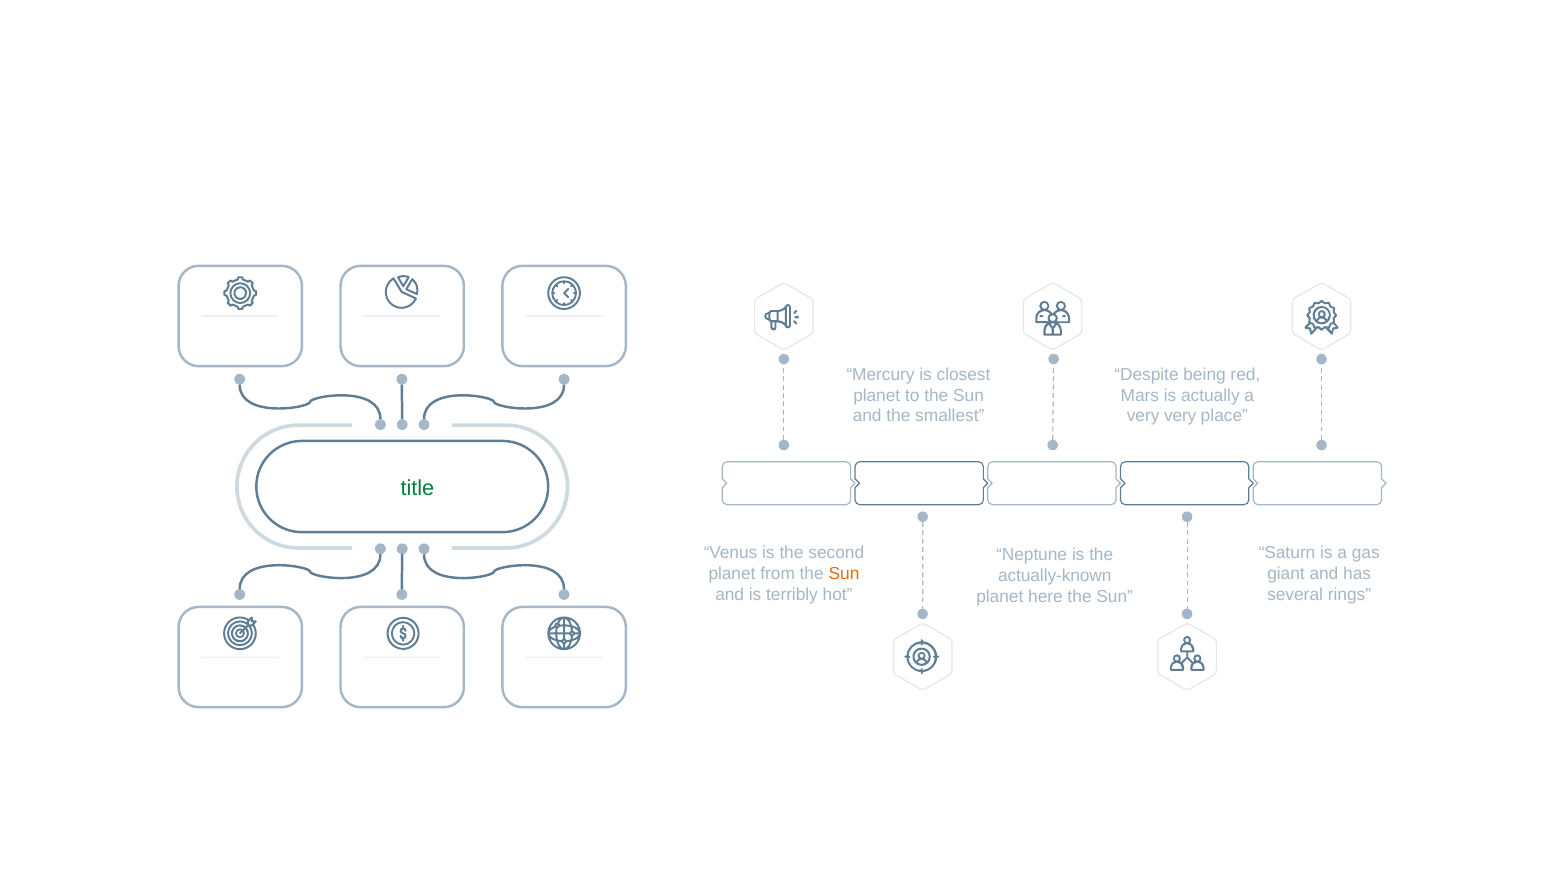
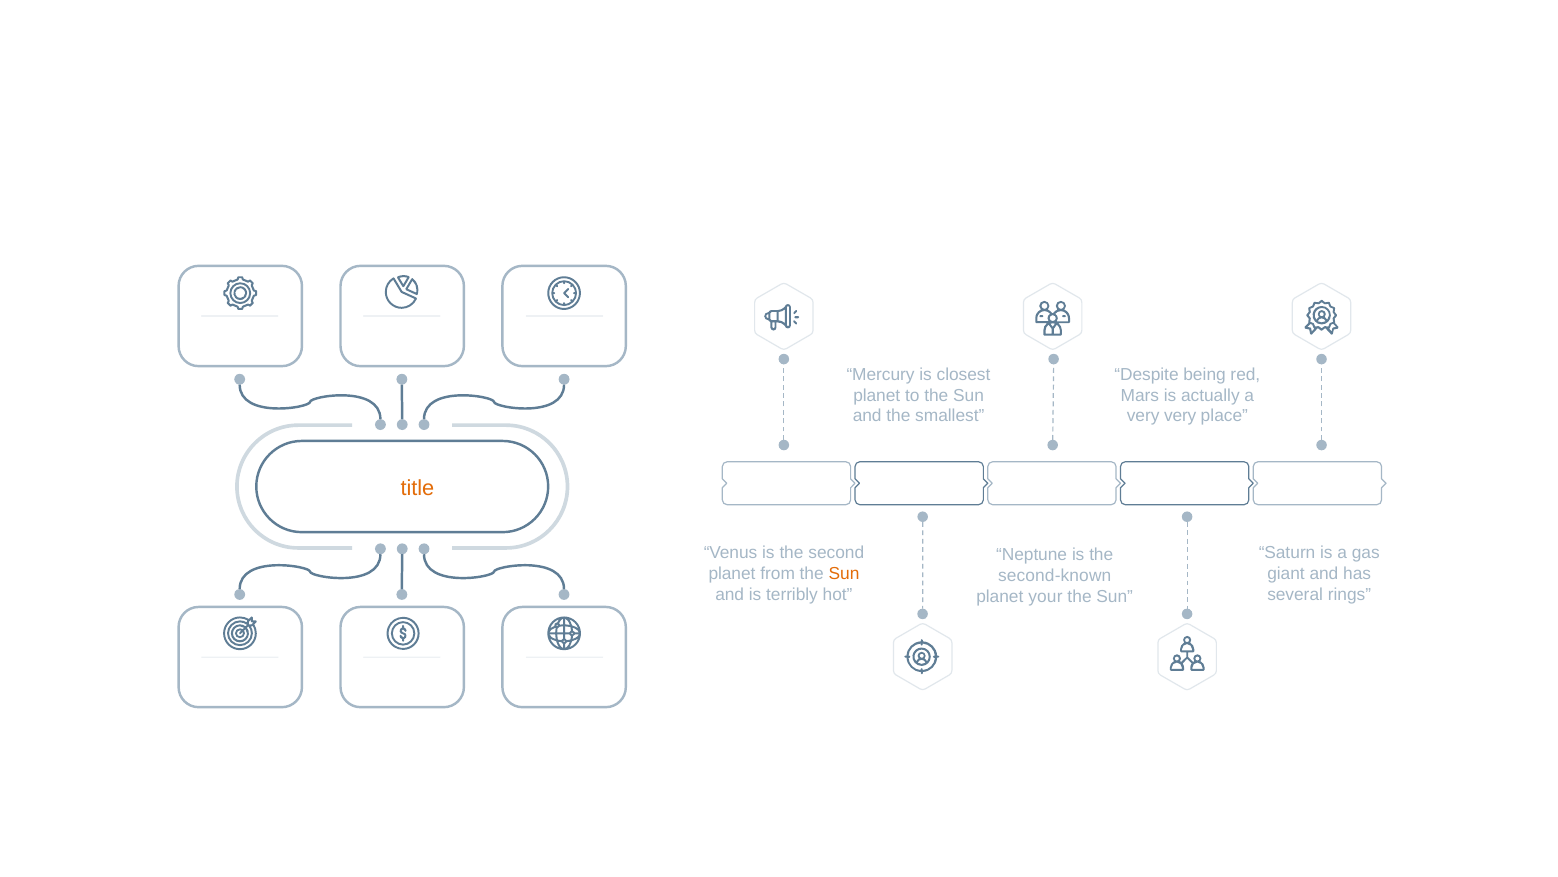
title colour: green -> orange (417, 488)
actually-known: actually-known -> second-known (1055, 576)
planet here: here -> your (1045, 596)
